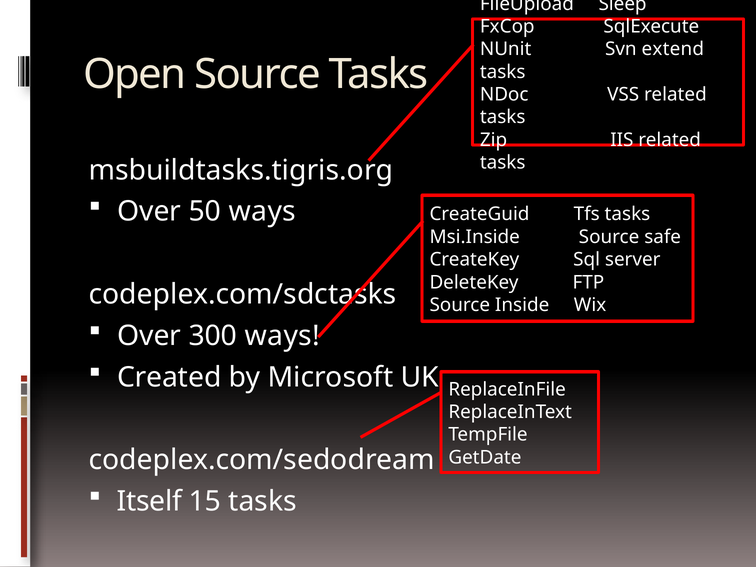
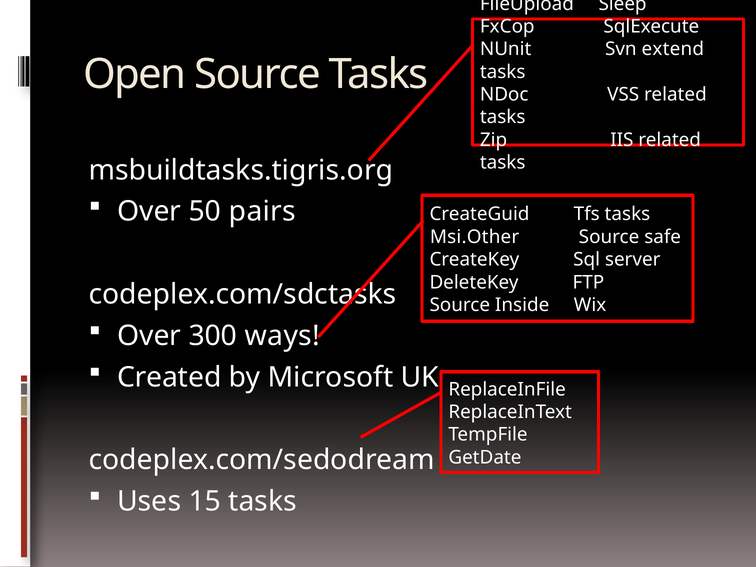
50 ways: ways -> pairs (262, 212)
Msi.Inside: Msi.Inside -> Msi.Other (475, 237)
Itself: Itself -> Uses (149, 501)
